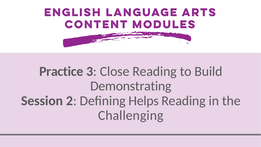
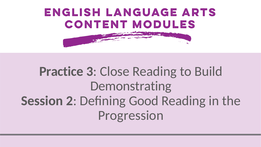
Helps: Helps -> Good (144, 101)
Challenging: Challenging -> Progression (131, 115)
